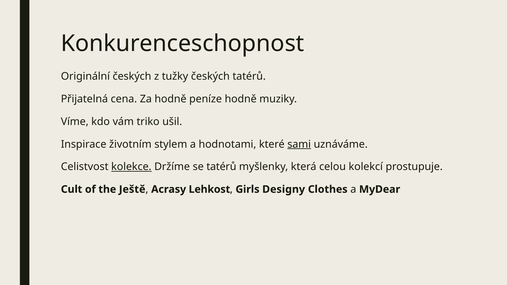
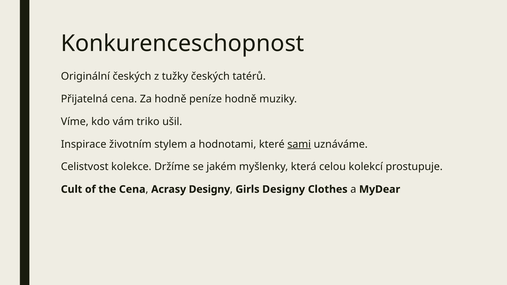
kolekce underline: present -> none (131, 167)
se tatérů: tatérů -> jakém (221, 167)
the Ještě: Ještě -> Cena (132, 189)
Acrasy Lehkost: Lehkost -> Designy (209, 189)
